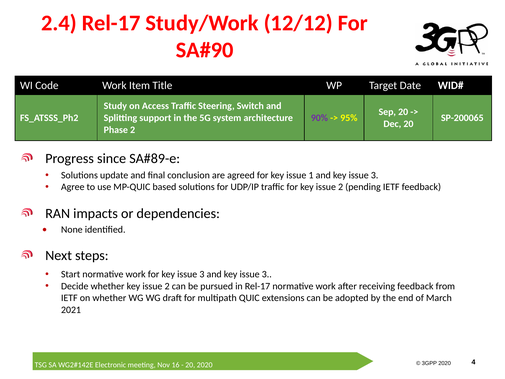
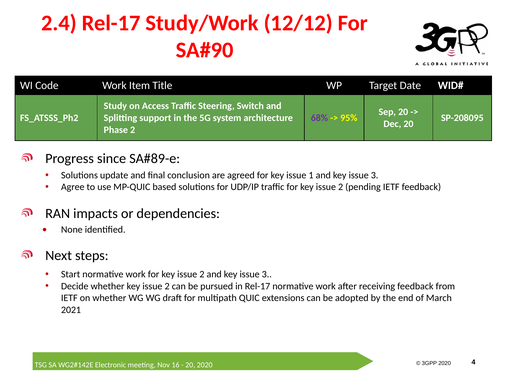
90%: 90% -> 68% (319, 118)
SP-200065: SP-200065 -> SP-208095 (462, 118)
3: 3 -> 2 (202, 274)
